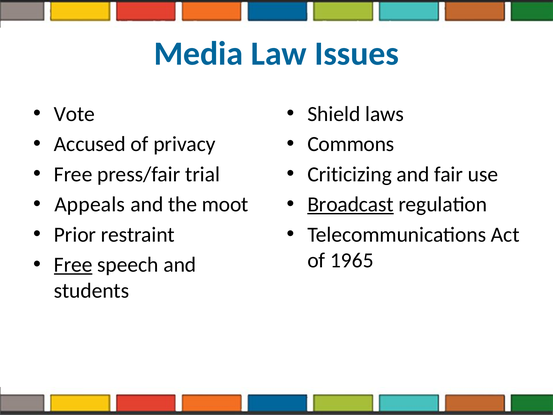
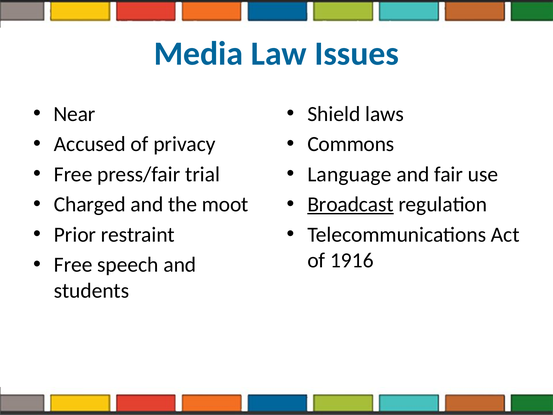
Vote: Vote -> Near (74, 114)
Criticizing: Criticizing -> Language (349, 174)
Appeals: Appeals -> Charged (90, 204)
1965: 1965 -> 1916 (352, 260)
Free underline: present -> none (73, 265)
